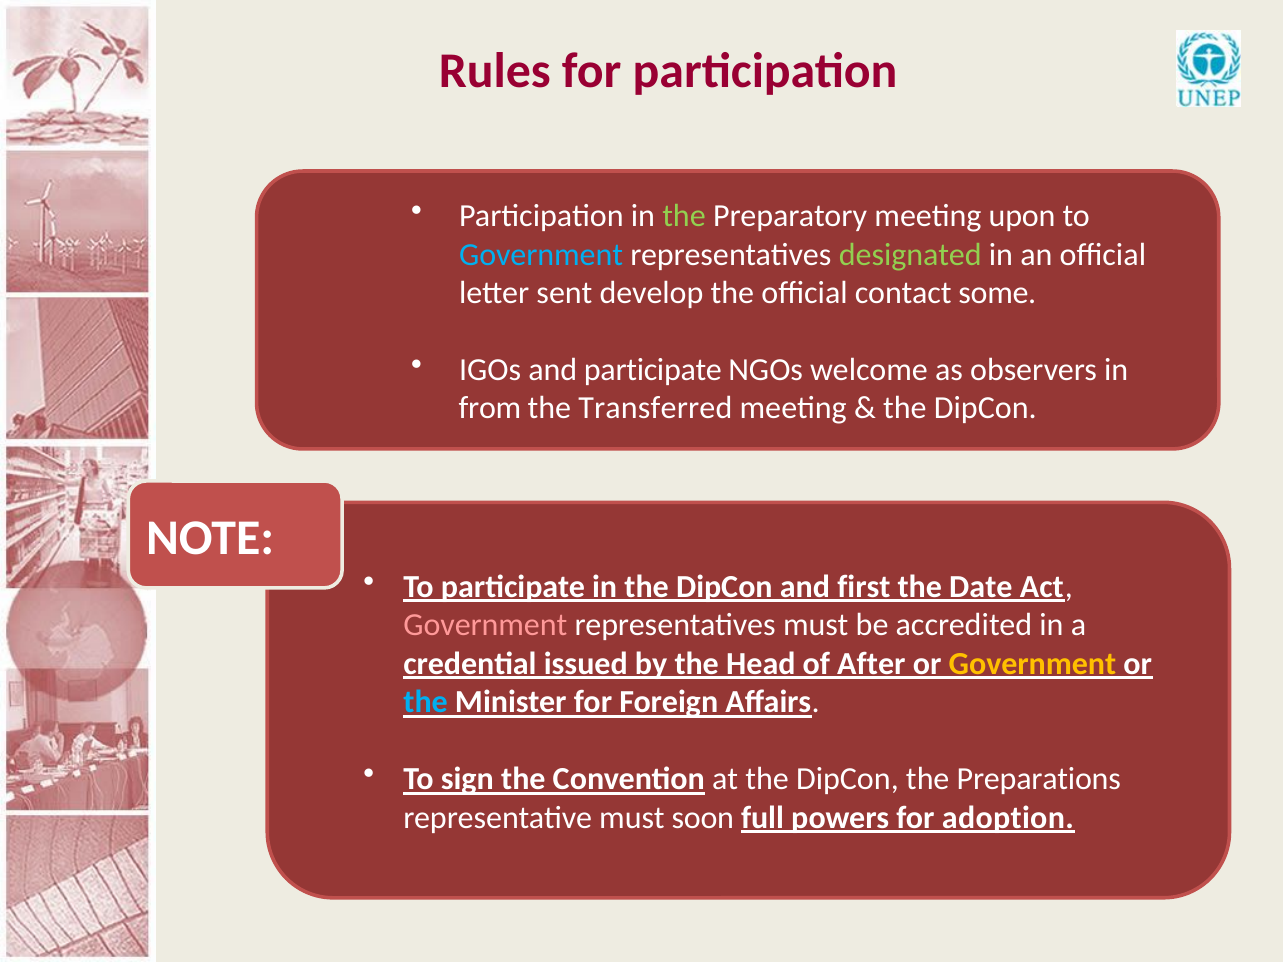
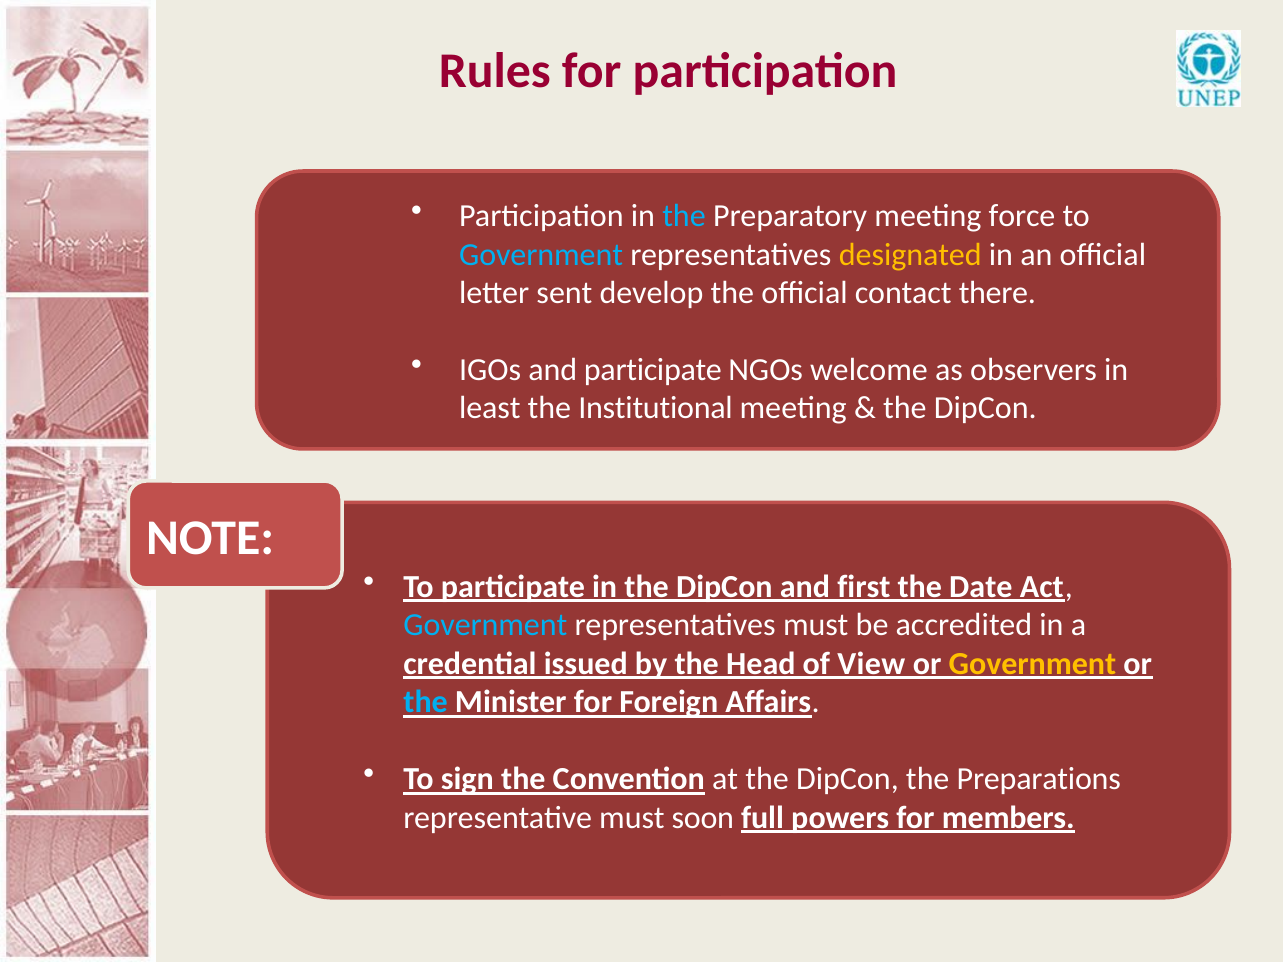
the colour: light green -> light blue (684, 216)
upon: upon -> force (1022, 216)
designated colour: light green -> yellow (910, 255)
some: some -> there (997, 293)
from: from -> least (490, 409)
Transferred: Transferred -> Institutional (656, 409)
Government colour: pink -> light blue (485, 625)
After: After -> View (871, 664)
adoption: adoption -> members (1008, 818)
